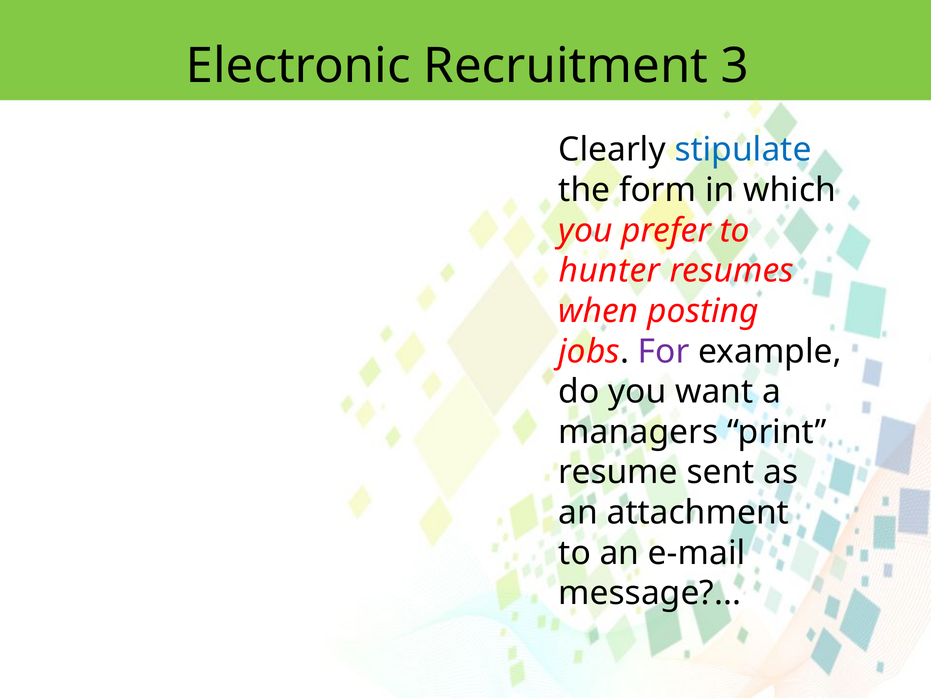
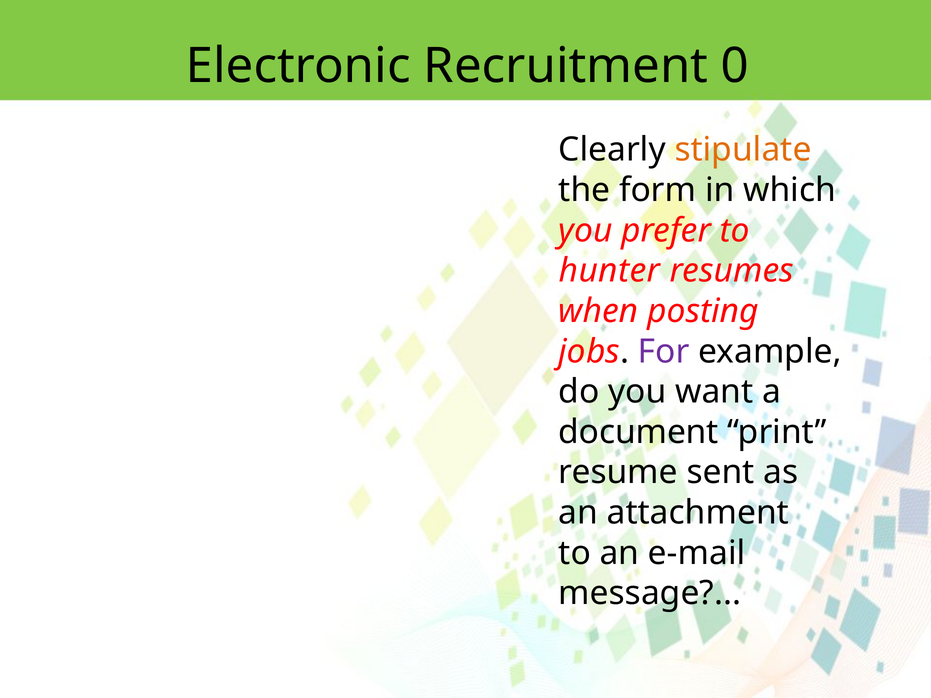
3: 3 -> 0 (735, 66)
stipulate colour: blue -> orange (743, 150)
managers: managers -> document (639, 432)
